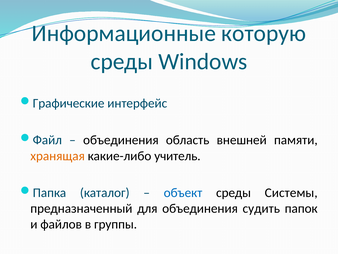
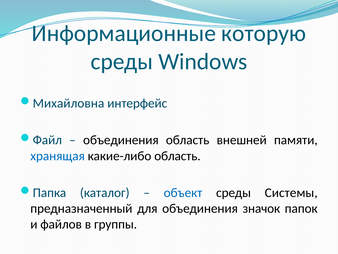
Графические: Графические -> Михайловна (68, 103)
хранящая colour: orange -> blue (58, 156)
какие-либо учитель: учитель -> область (177, 156)
судить: судить -> значок (261, 208)
